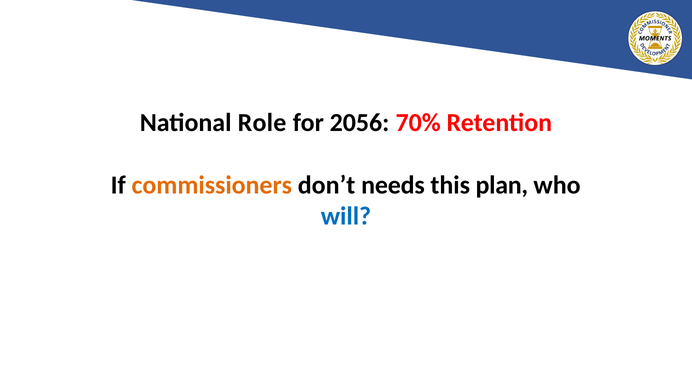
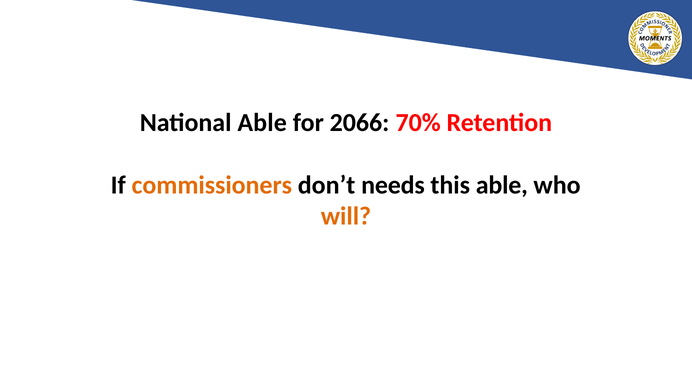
National Role: Role -> Able (262, 123)
2056: 2056 -> 2066 (360, 123)
this plan: plan -> able (502, 185)
will colour: blue -> orange (346, 216)
